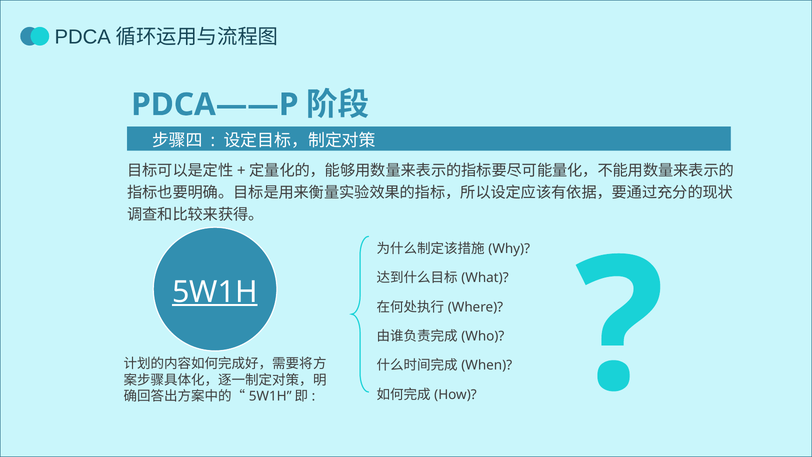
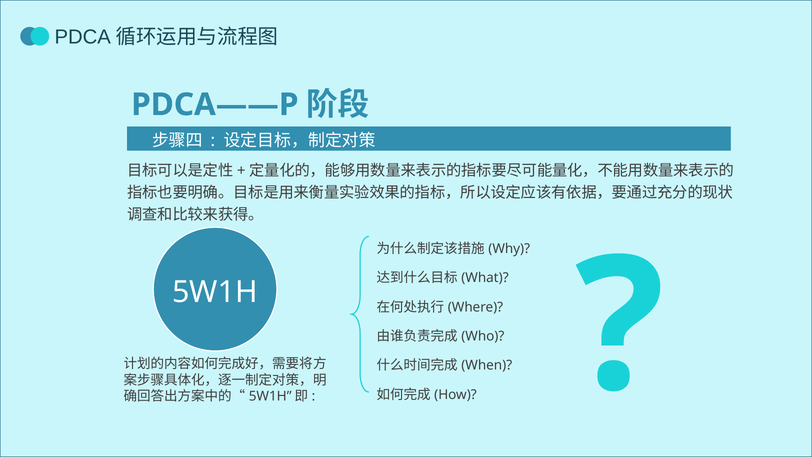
5W1H underline: present -> none (215, 292)
